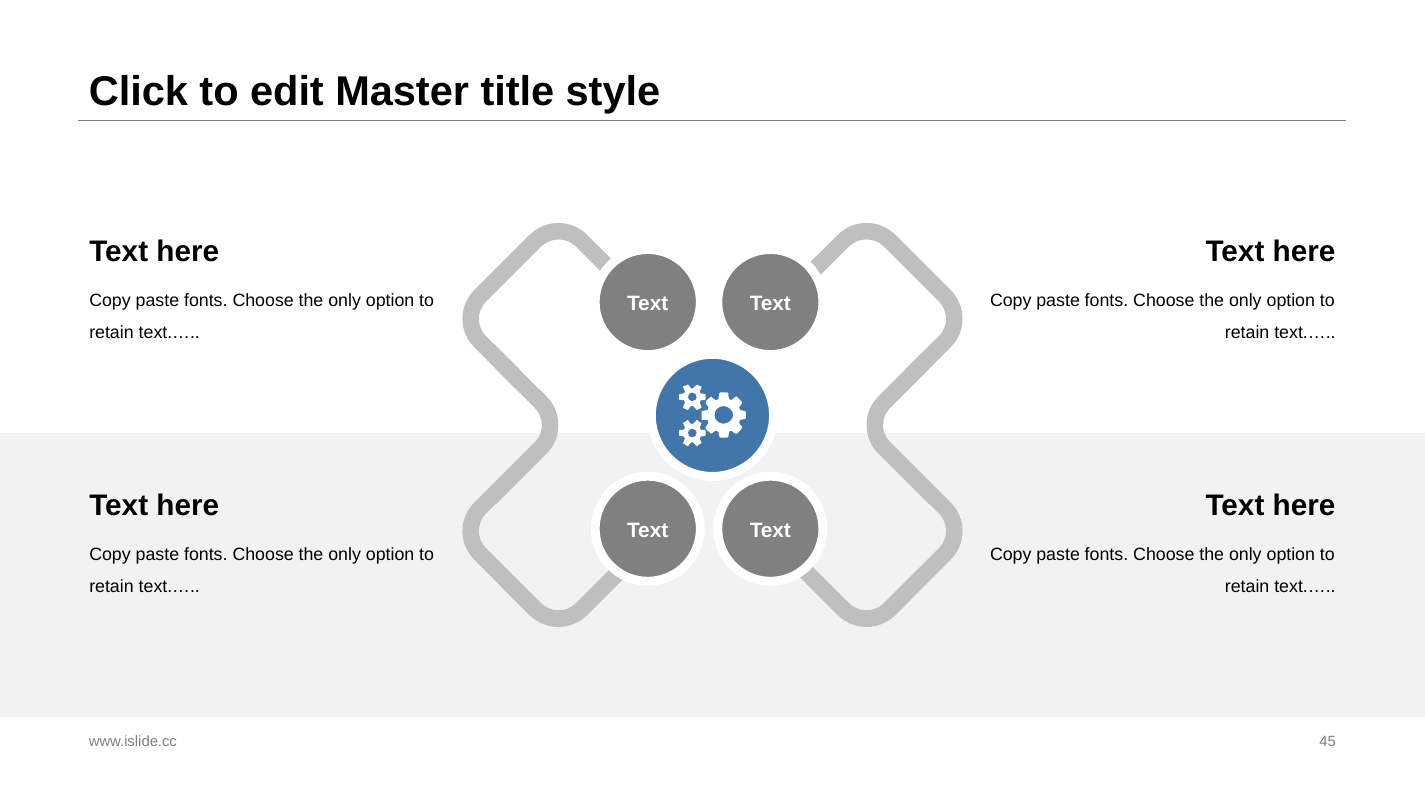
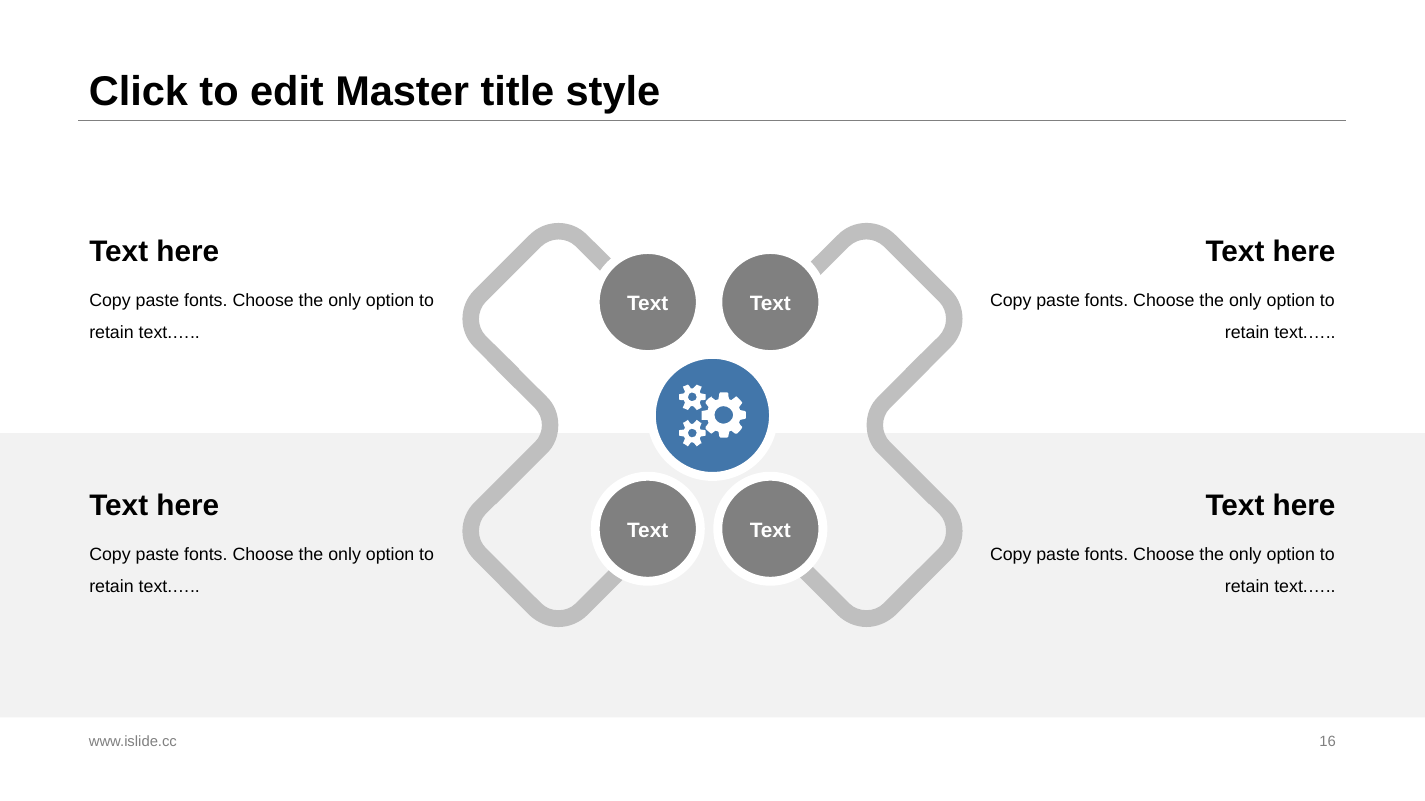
45: 45 -> 16 (1328, 742)
